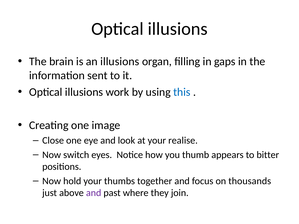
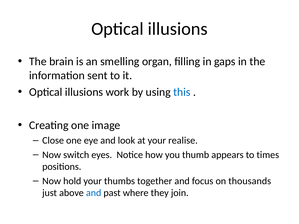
an illusions: illusions -> smelling (120, 62)
bitter: bitter -> times (268, 155)
and colour: purple -> blue (94, 193)
